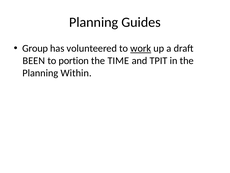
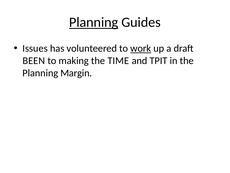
Planning underline: none -> present (94, 22)
Group: Group -> Issues (35, 48)
portion: portion -> making (74, 61)
Within: Within -> Margin (76, 73)
